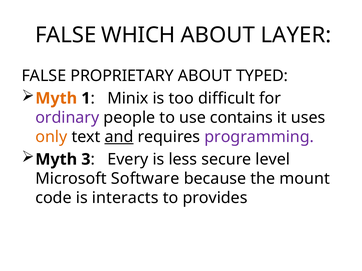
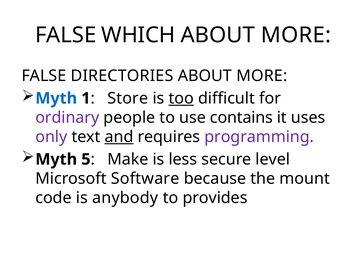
LAYER: LAYER -> MORE (296, 35)
PROPRIETARY: PROPRIETARY -> DIRECTORIES (122, 76)
TYPED: TYPED -> MORE (262, 76)
Myth colour: orange -> blue (56, 98)
Minix: Minix -> Store (128, 98)
too underline: none -> present (181, 98)
only colour: orange -> purple (51, 137)
3: 3 -> 5 (86, 160)
Every: Every -> Make (128, 160)
interacts: interacts -> anybody (125, 198)
